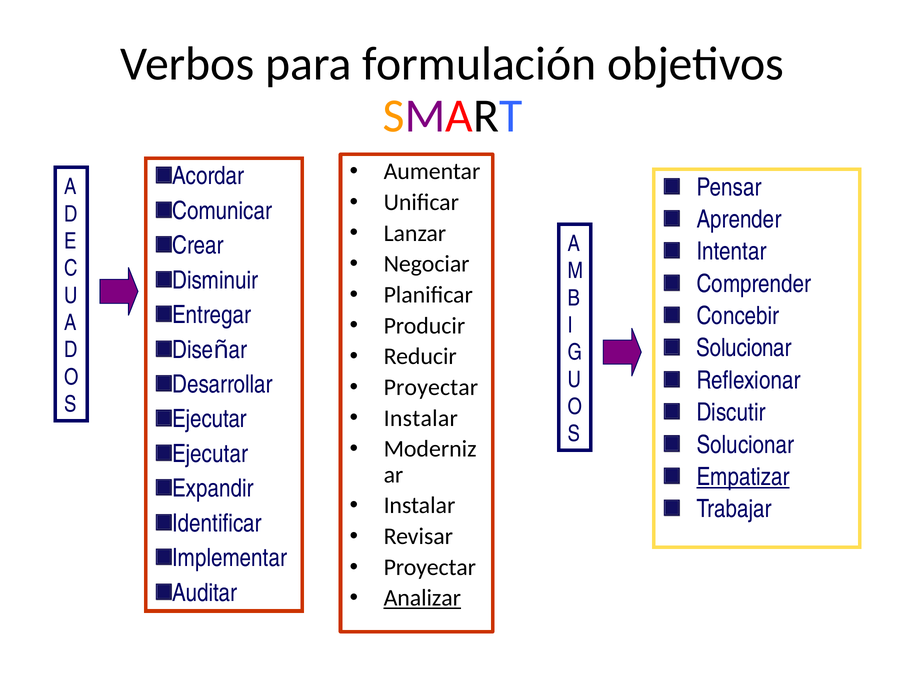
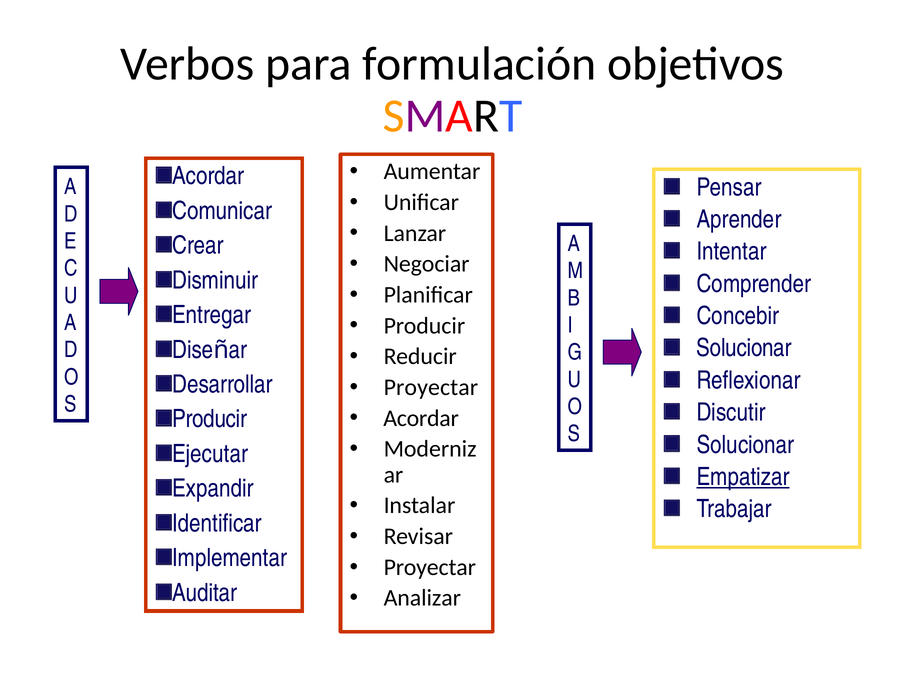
Instalar: Instalar -> Acordar (421, 418)
Ejecutar: Ejecutar -> Producir (210, 419)
Analizar underline: present -> none (422, 598)
